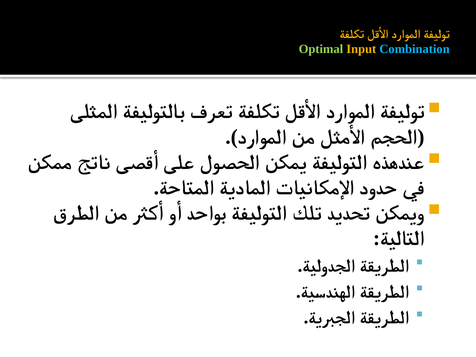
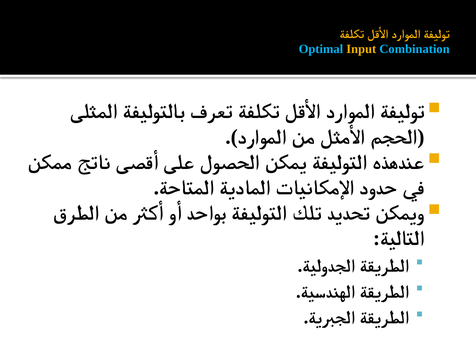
Optimal colour: light green -> light blue (321, 49)
